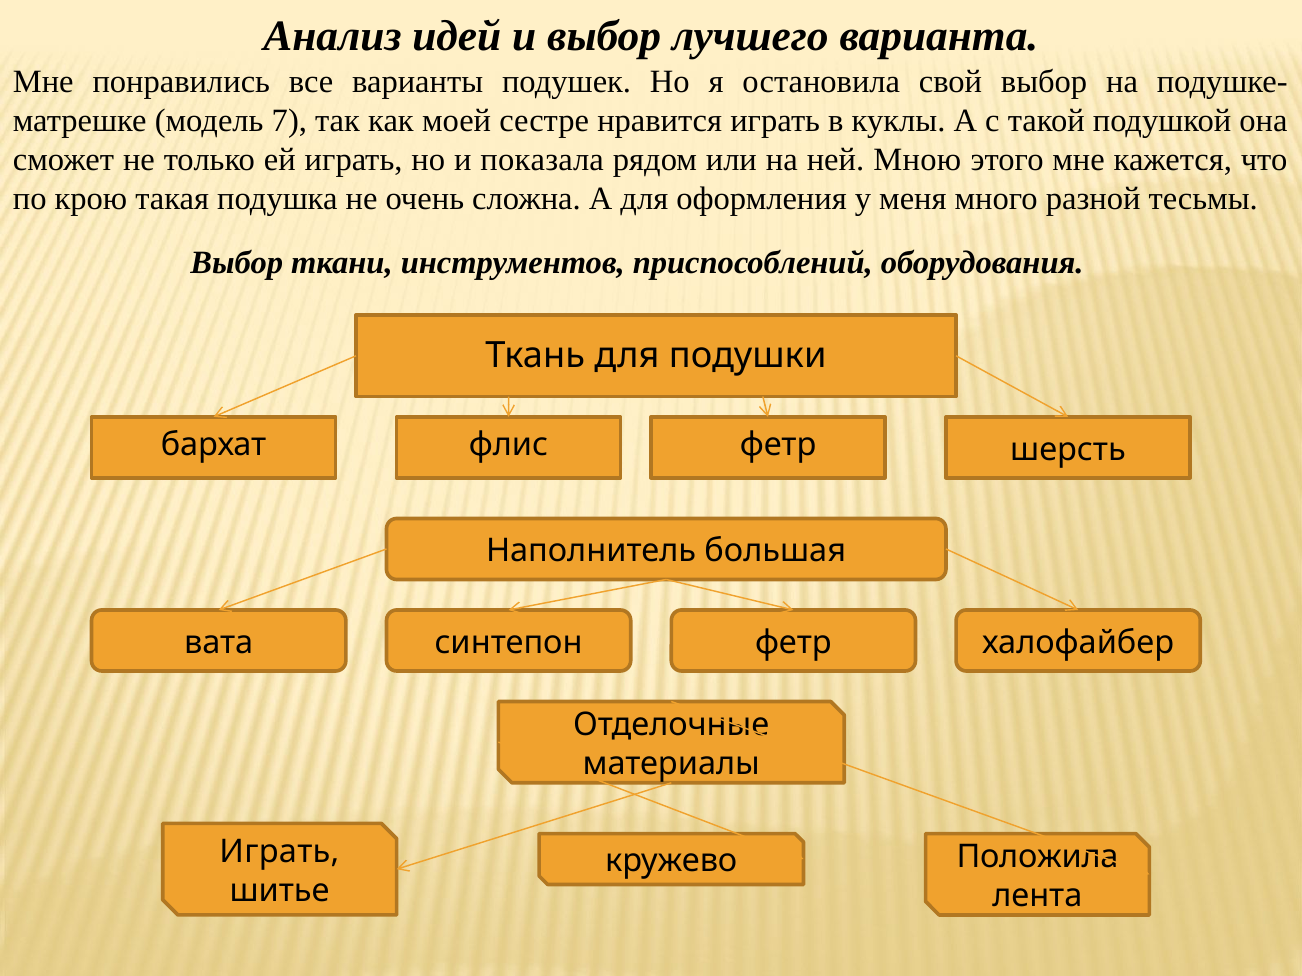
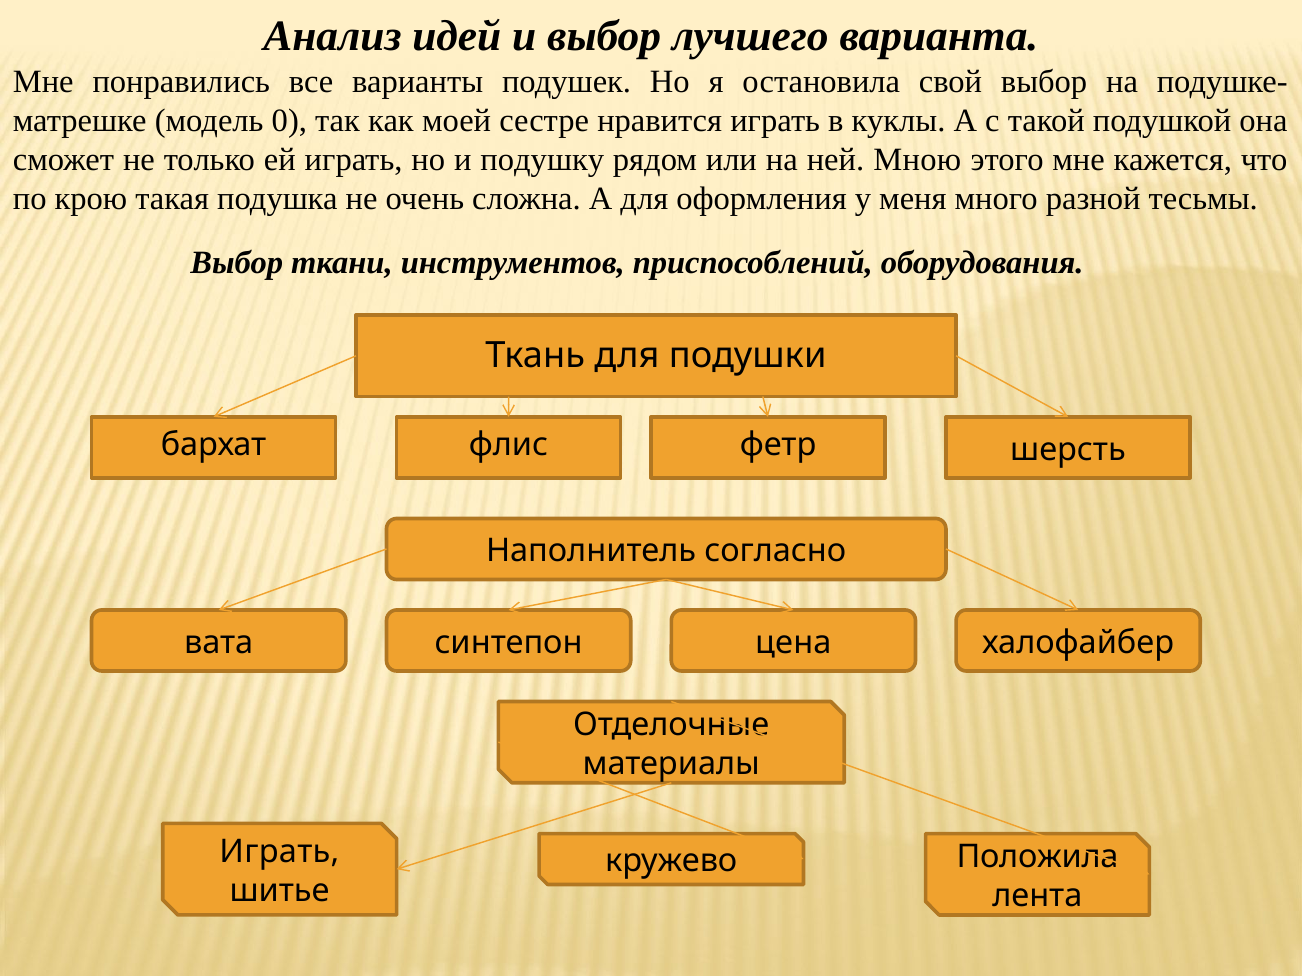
7: 7 -> 0 (289, 120)
показала: показала -> подушку (542, 160)
большая: большая -> согласно (775, 552)
синтепон фетр: фетр -> цена (793, 643)
